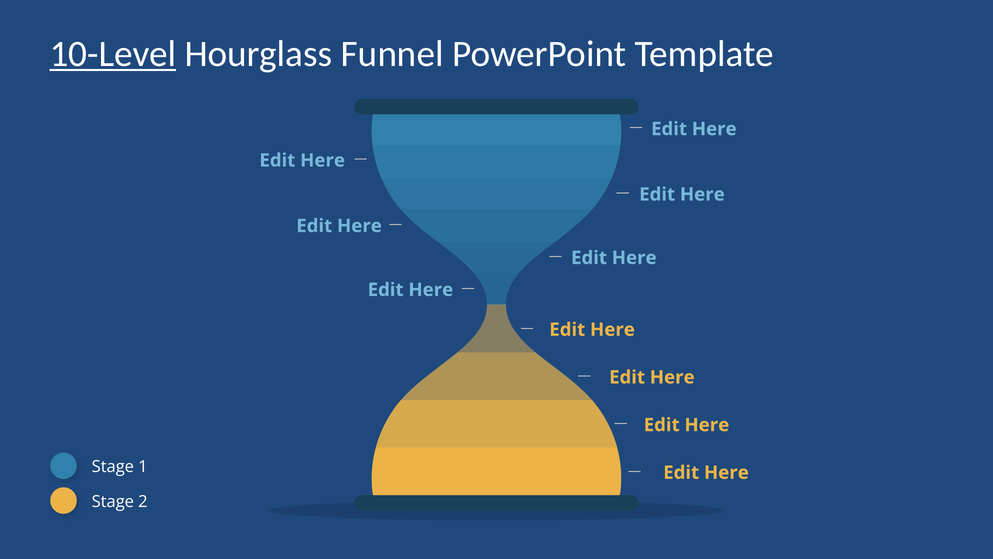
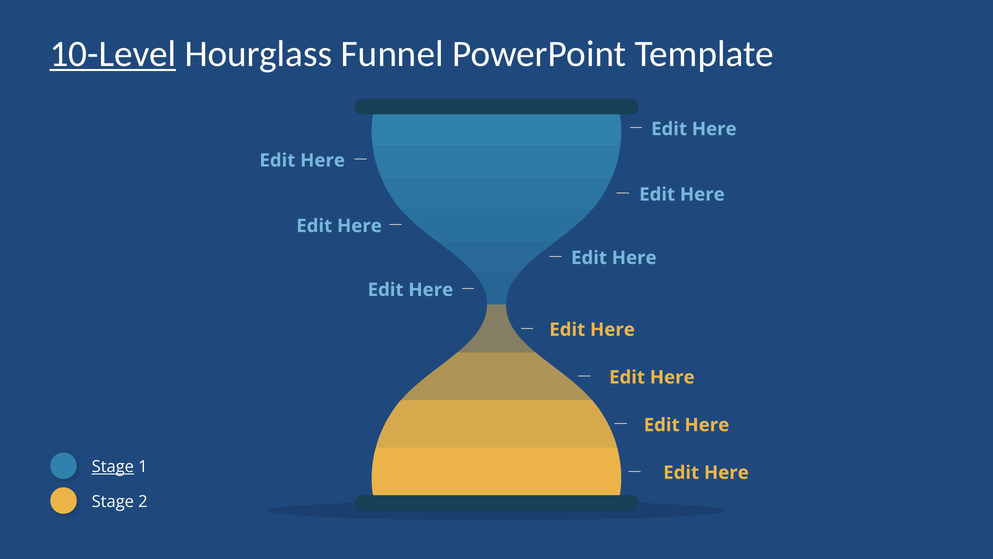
Stage underline: none -> present (113, 467)
